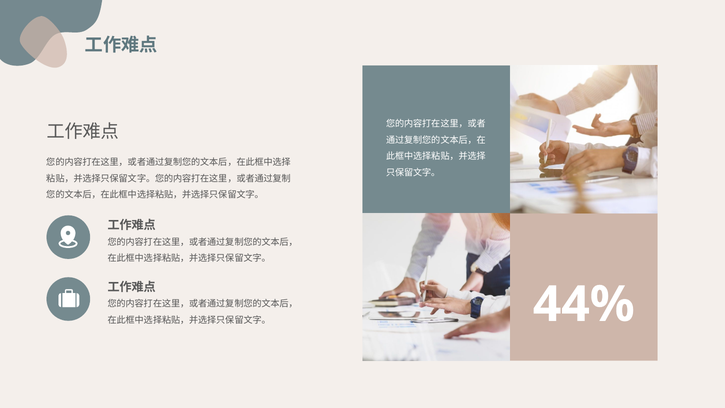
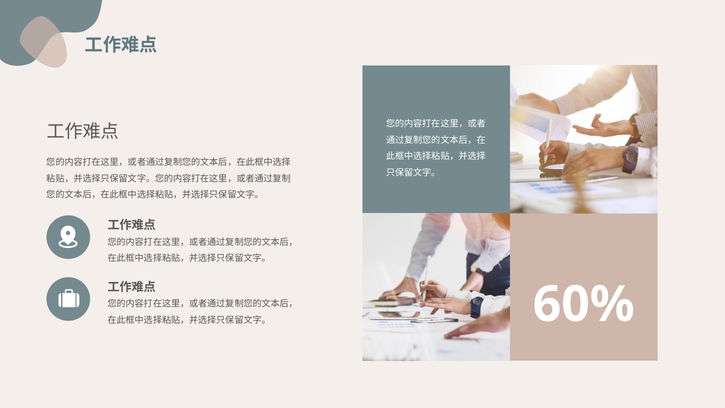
44%: 44% -> 60% (584, 304)
